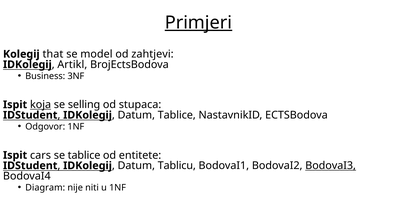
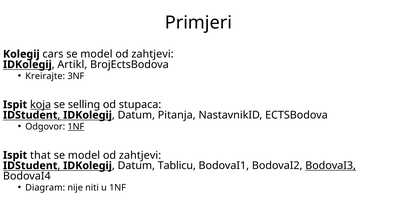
Primjeri underline: present -> none (198, 23)
that: that -> cars (53, 54)
Business: Business -> Kreirajte (45, 76)
Datum Tablice: Tablice -> Pitanja (177, 115)
1NF underline: none -> present (76, 127)
cars: cars -> that (40, 155)
tablice: tablice -> model (84, 155)
entitete: entitete -> zahtjevi (140, 155)
